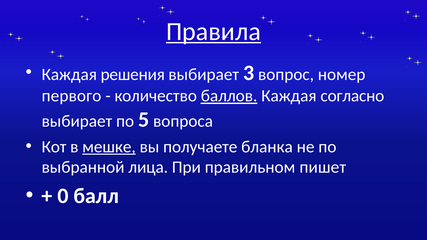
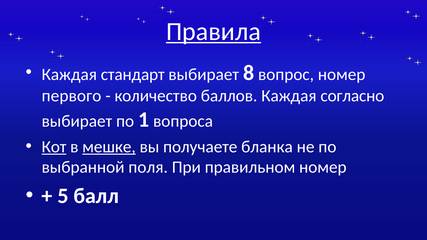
решения: решения -> стандарт (133, 74)
3: 3 -> 8 (249, 73)
баллов underline: present -> none (229, 96)
5: 5 -> 1 (144, 120)
Кот underline: none -> present (54, 147)
лица: лица -> поля (148, 167)
правильном пишет: пишет -> номер (323, 167)
0: 0 -> 5 (63, 196)
